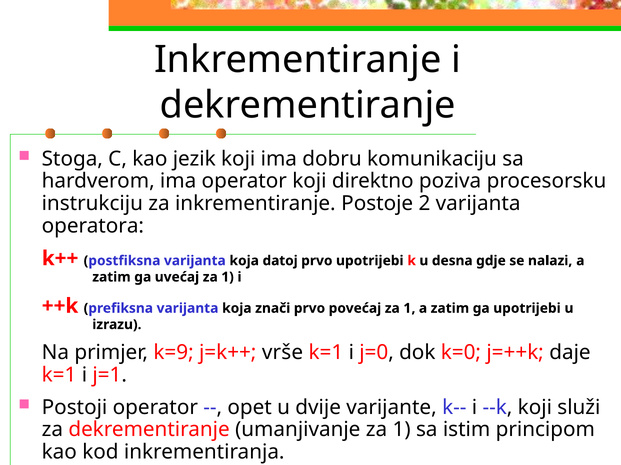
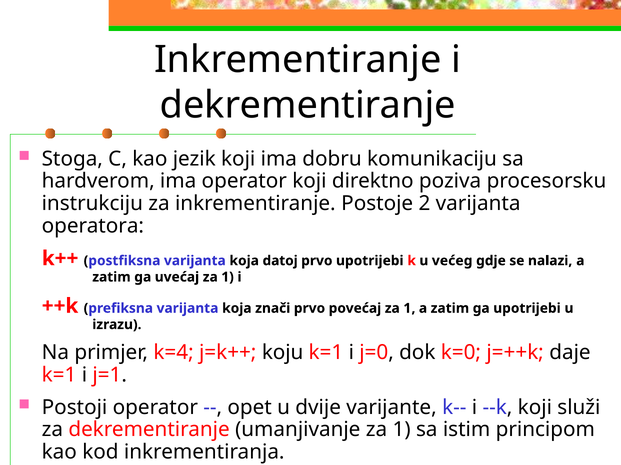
desna: desna -> većeg (452, 261)
k=9: k=9 -> k=4 (174, 353)
vrše: vrše -> koju (283, 353)
